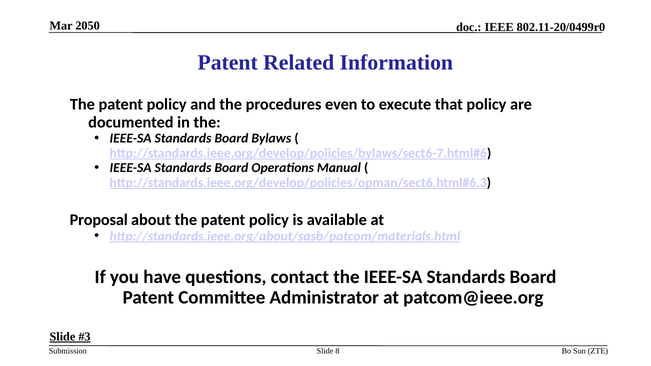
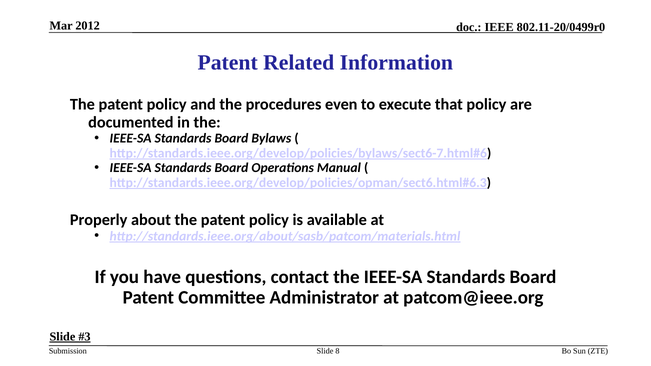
2050: 2050 -> 2012 (88, 26)
Proposal: Proposal -> Properly (99, 220)
